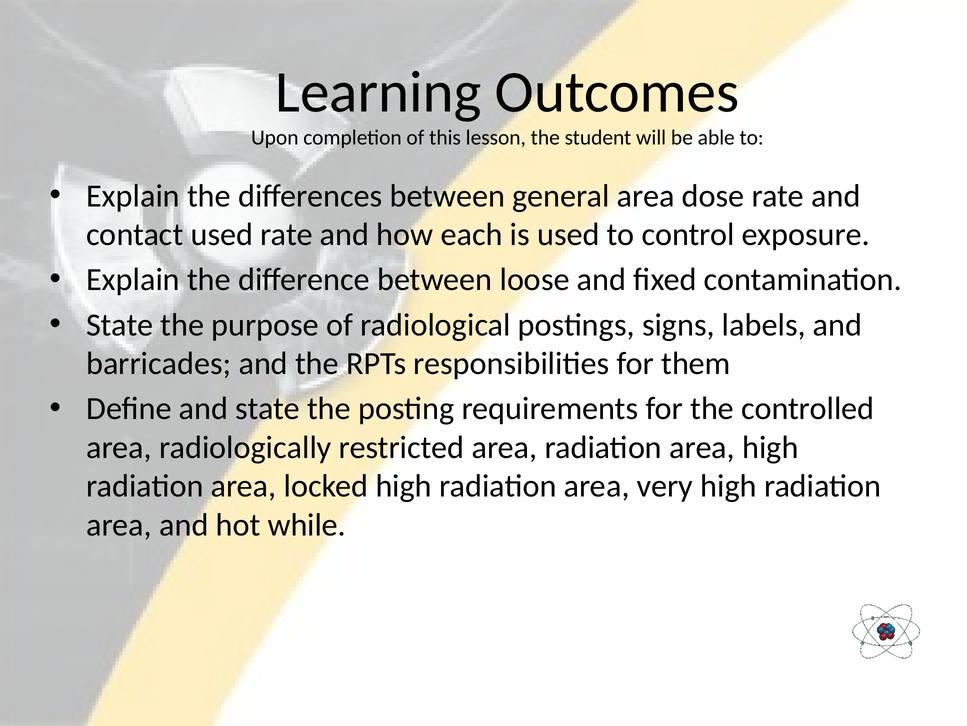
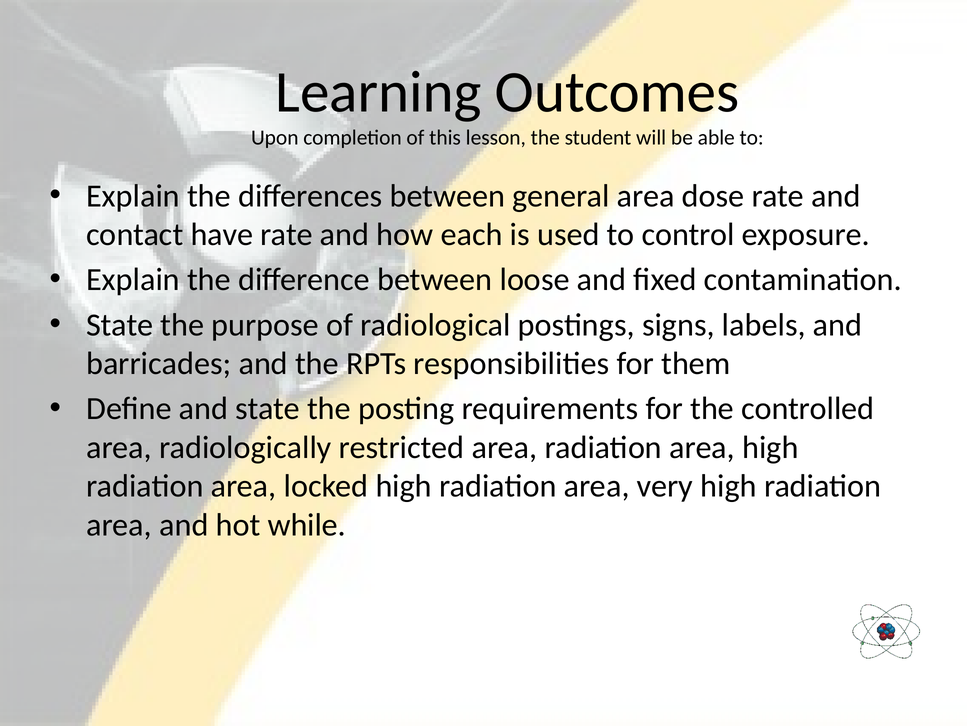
contact used: used -> have (222, 234)
